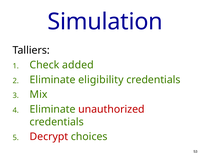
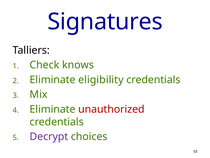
Simulation: Simulation -> Signatures (105, 22)
added: added -> knows (78, 65)
Decrypt colour: red -> purple (49, 136)
